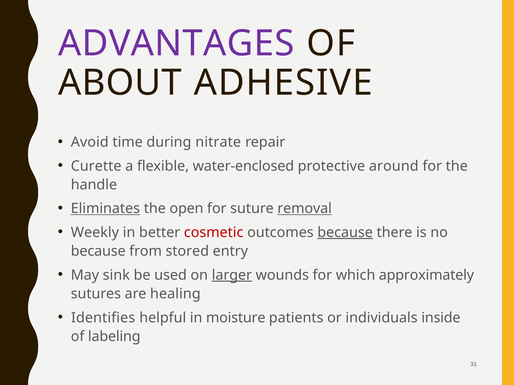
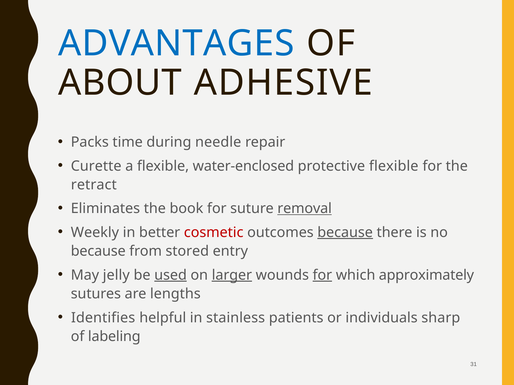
ADVANTAGES colour: purple -> blue (176, 43)
Avoid: Avoid -> Packs (90, 142)
nitrate: nitrate -> needle (218, 142)
protective around: around -> flexible (394, 166)
handle: handle -> retract (94, 185)
Eliminates underline: present -> none (105, 209)
open: open -> book (186, 209)
sink: sink -> jelly (116, 275)
used underline: none -> present (171, 275)
for underline: none -> present (322, 275)
healing: healing -> lengths (175, 294)
moisture: moisture -> stainless (236, 318)
inside: inside -> sharp (441, 318)
